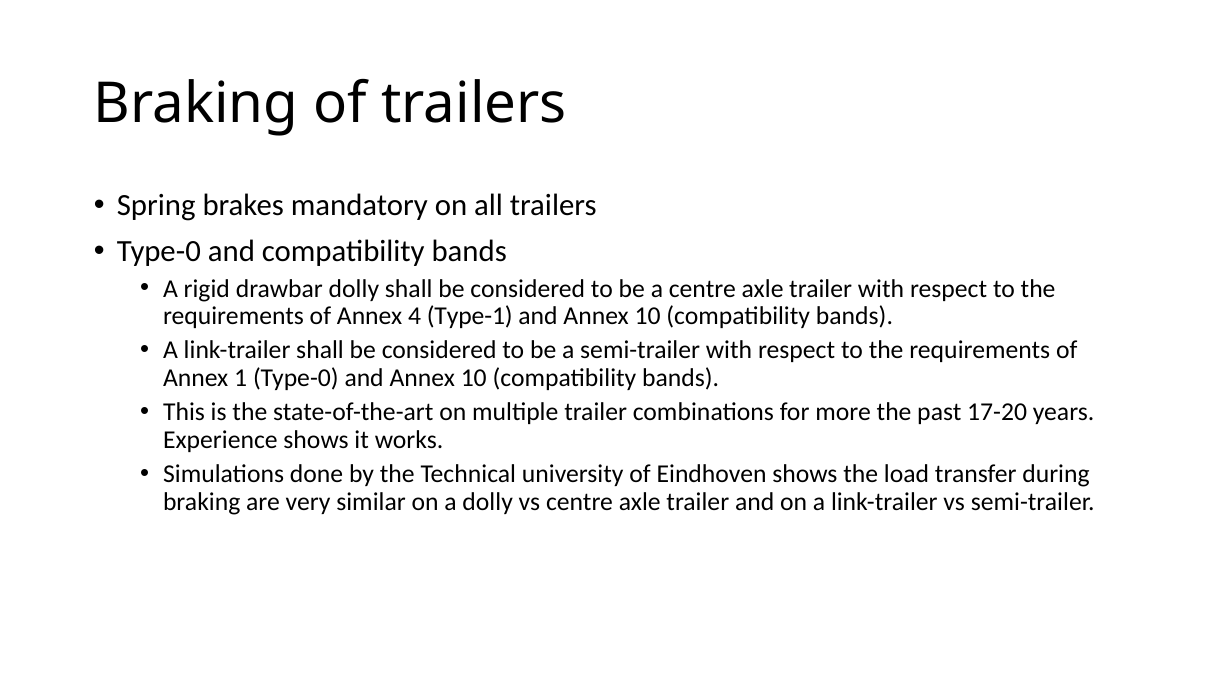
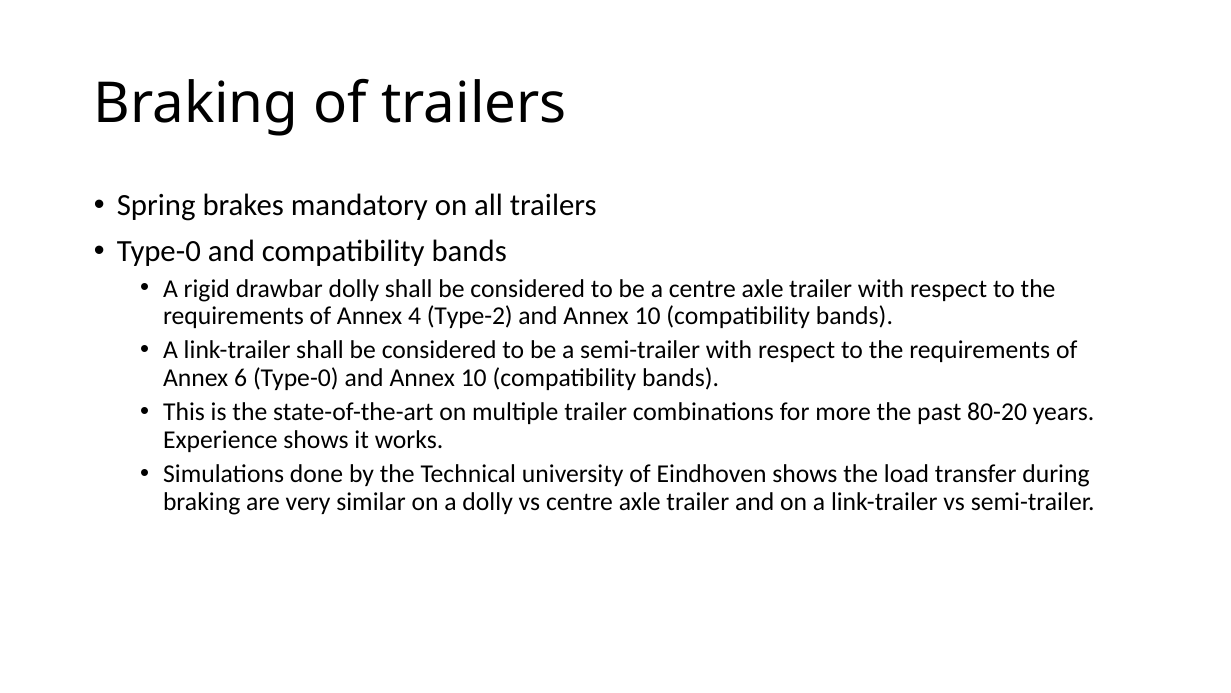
Type-1: Type-1 -> Type-2 (470, 316)
1: 1 -> 6 (241, 378)
17-20: 17-20 -> 80-20 (997, 412)
